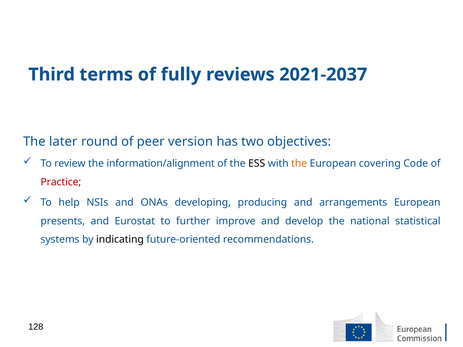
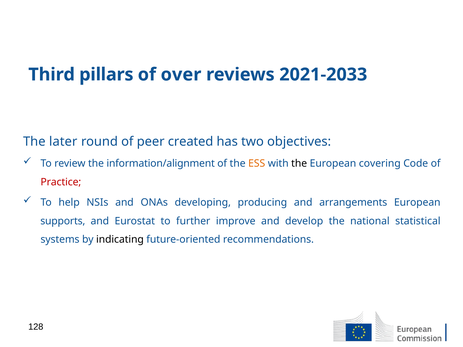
terms: terms -> pillars (106, 75)
fully: fully -> over (181, 75)
2021-2037: 2021-2037 -> 2021-2033 (323, 75)
version: version -> created (191, 142)
ESS colour: black -> orange (257, 164)
the colour: orange -> black (299, 164)
presents: presents -> supports (63, 221)
